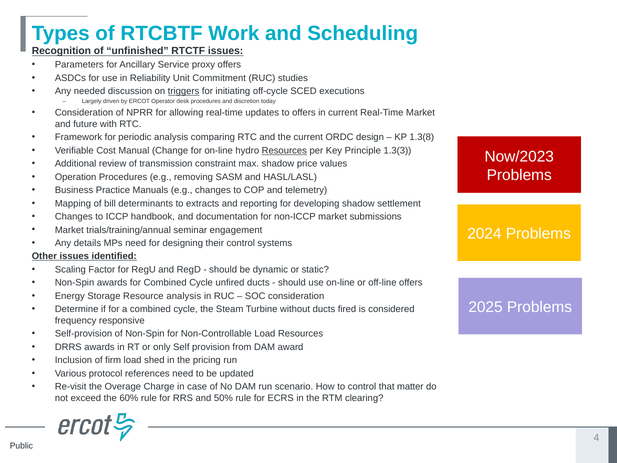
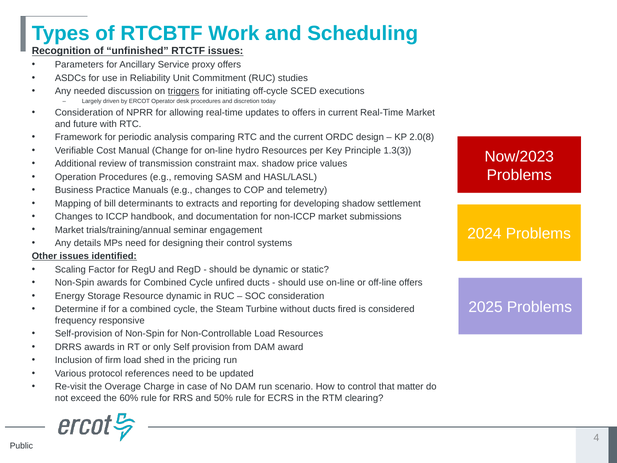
1.3(8: 1.3(8 -> 2.0(8 (422, 137)
Resources underline: present -> none (284, 150)
Resource analysis: analysis -> dynamic (184, 296)
